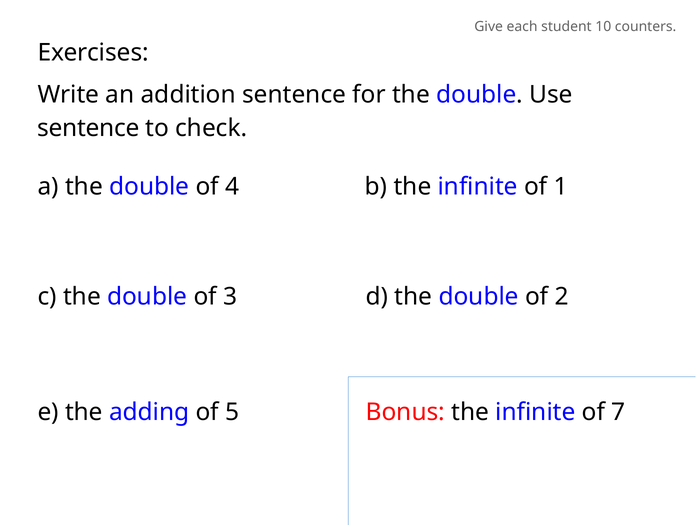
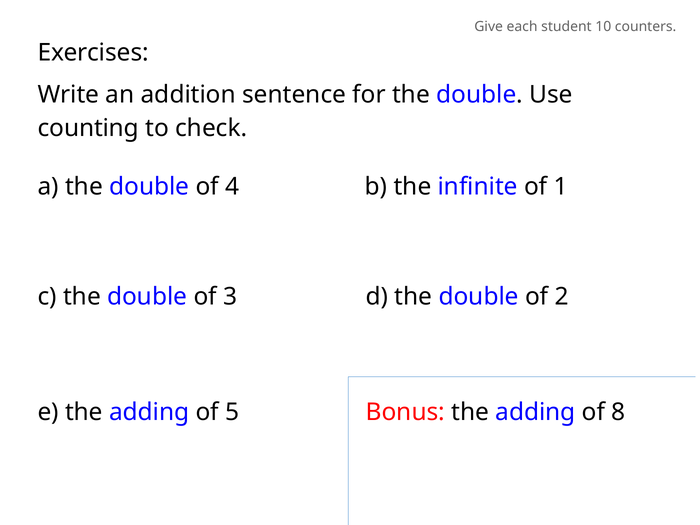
sentence: sentence -> counting (88, 128)
Bonus the infinite: infinite -> adding (535, 412)
7: 7 -> 8 (618, 412)
